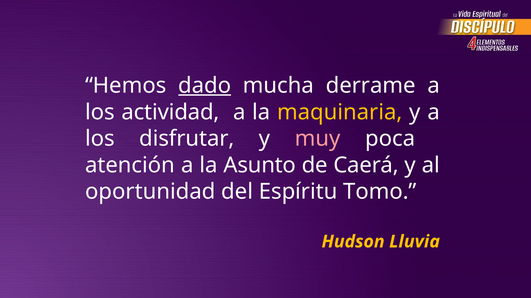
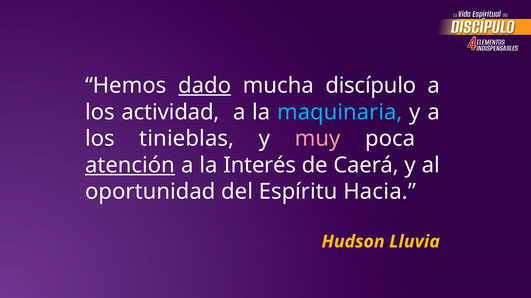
derrame: derrame -> discípulo (371, 86)
maquinaria colour: yellow -> light blue (340, 112)
disfrutar: disfrutar -> tinieblas (187, 139)
atención underline: none -> present (130, 165)
Asunto: Asunto -> Interés (260, 165)
Tomo: Tomo -> Hacia (380, 192)
